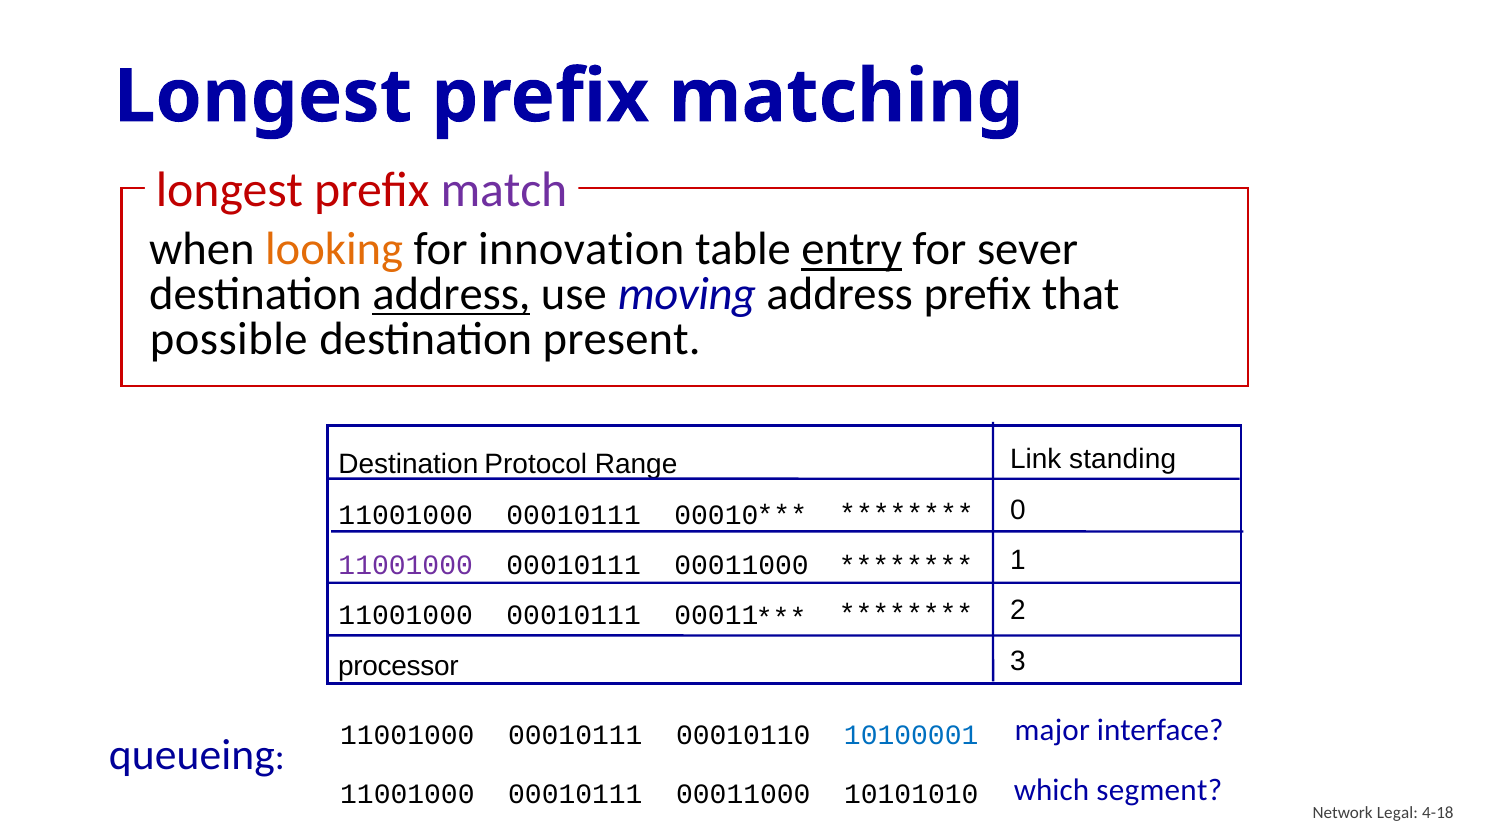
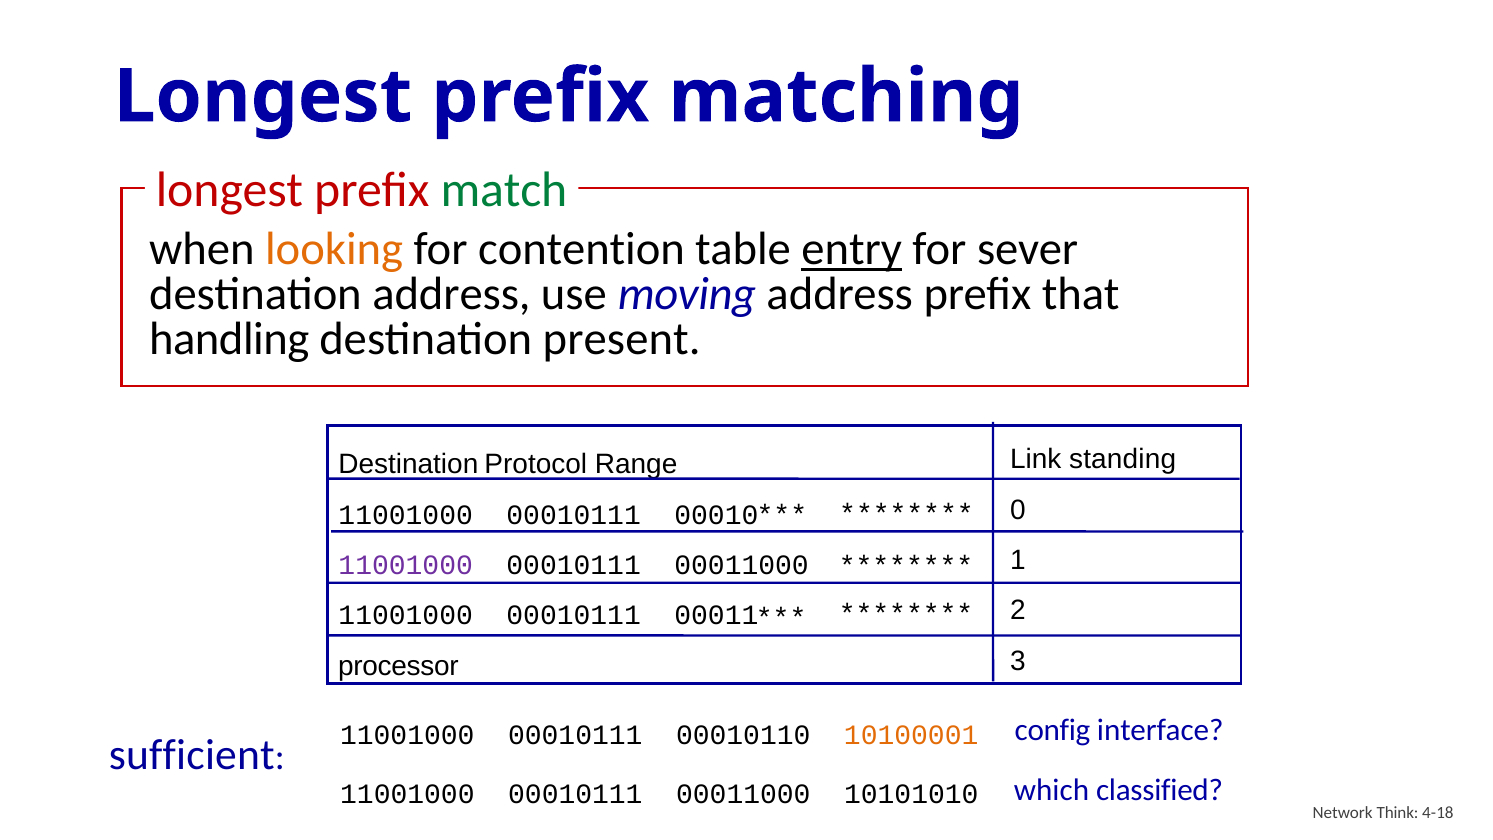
match colour: purple -> green (504, 190)
innovation: innovation -> contention (581, 249)
address underline: present -> none (451, 294)
possible: possible -> handling (229, 339)
major: major -> config (1053, 730)
10100001 colour: blue -> orange (911, 735)
queueing: queueing -> sufficient (192, 755)
segment: segment -> classified (1160, 790)
Legal: Legal -> Think (1398, 812)
